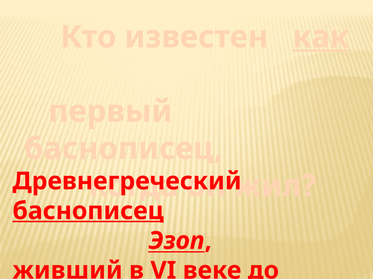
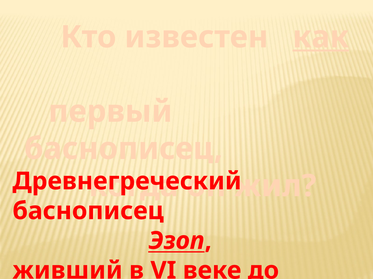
баснописец underline: present -> none (88, 212)
